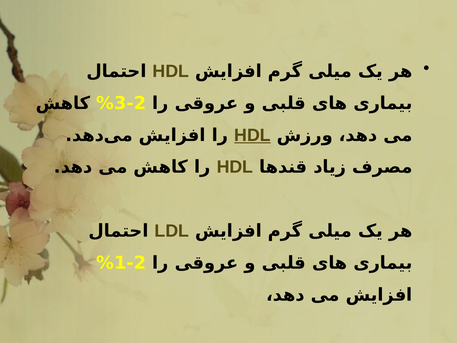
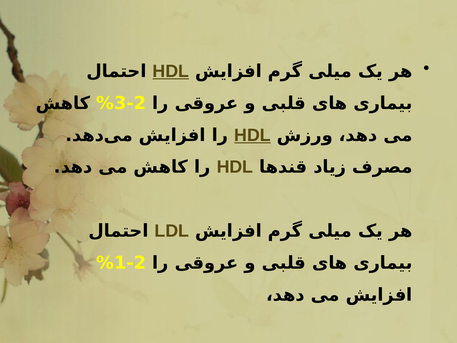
HDL underline: none -> present (171, 71)
